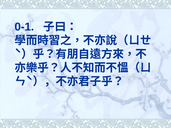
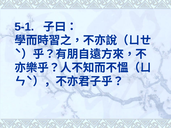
0-1: 0-1 -> 5-1 (24, 27)
